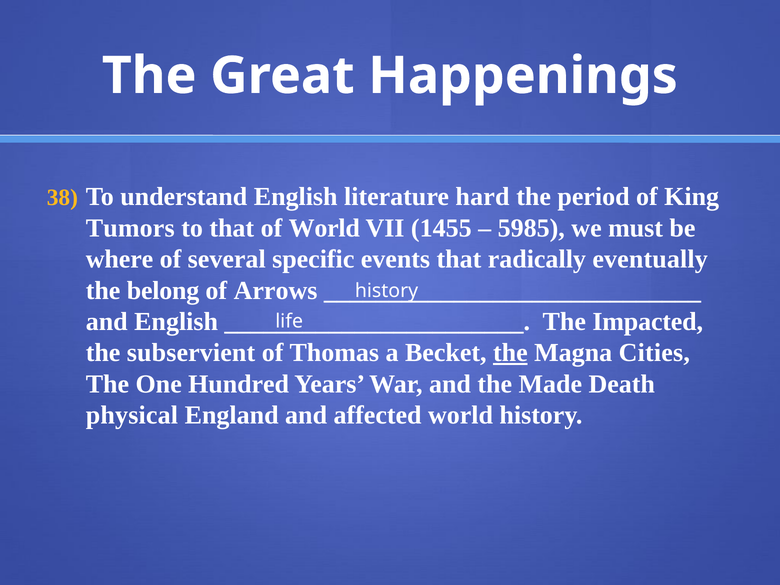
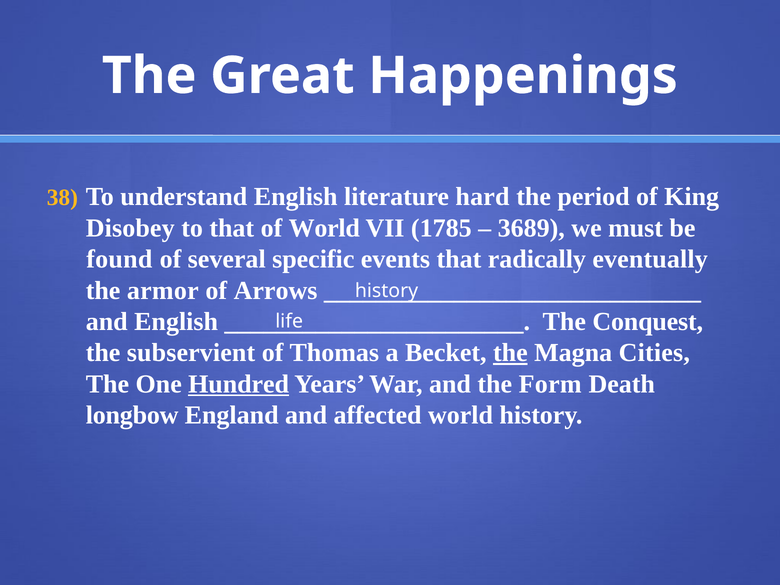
Tumors: Tumors -> Disobey (130, 228)
1455: 1455 -> 1785 (441, 228)
5985: 5985 -> 3689 (531, 228)
where: where -> found (119, 259)
belong: belong -> armor (163, 290)
Impacted: Impacted -> Conquest (648, 322)
Hundred underline: none -> present (239, 384)
Made: Made -> Form (550, 384)
physical: physical -> longbow (132, 415)
